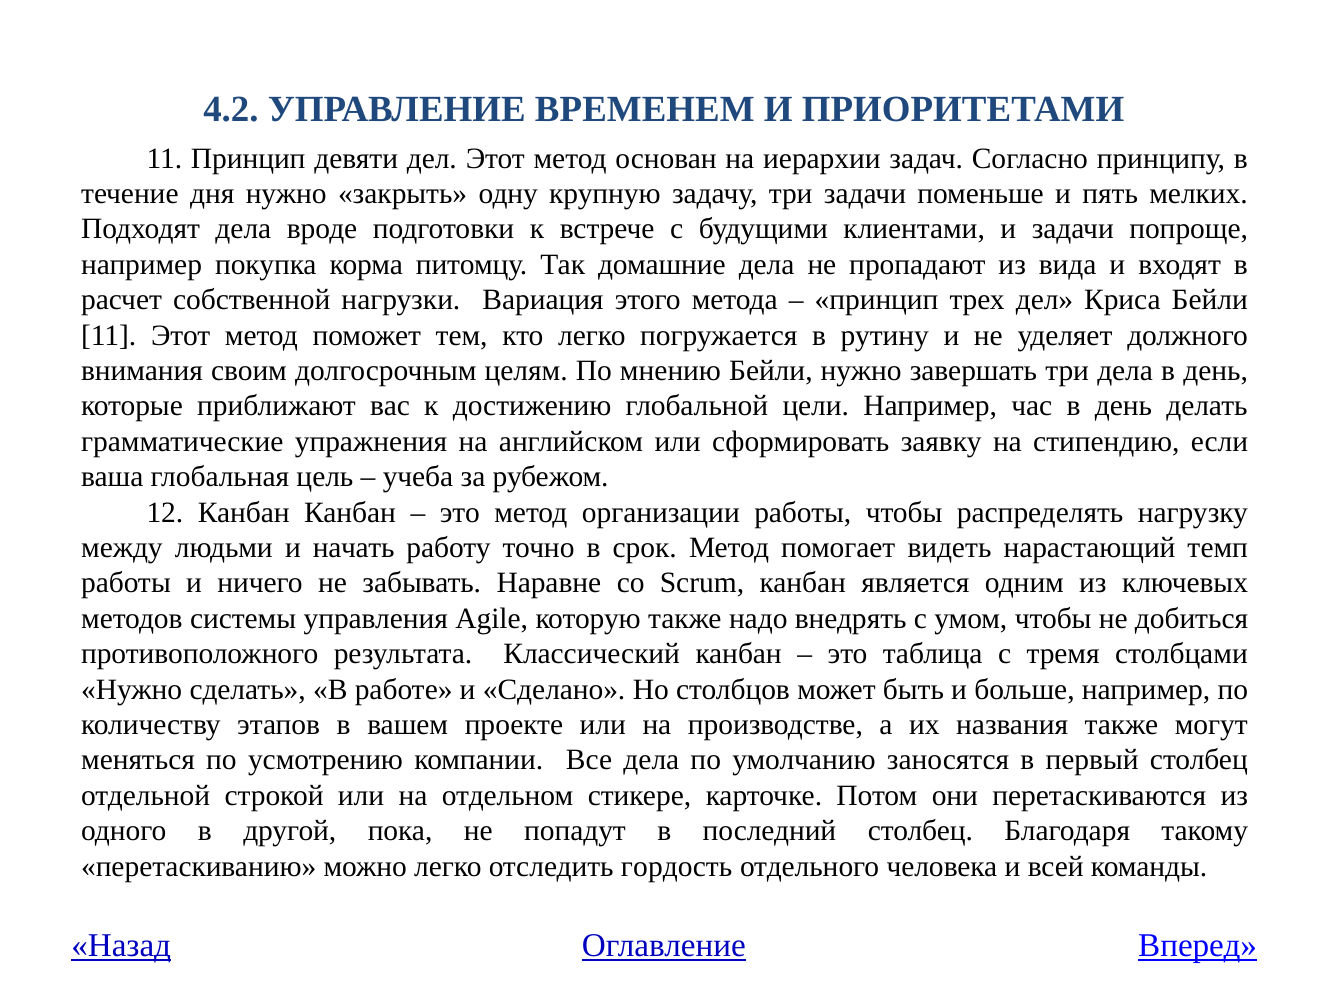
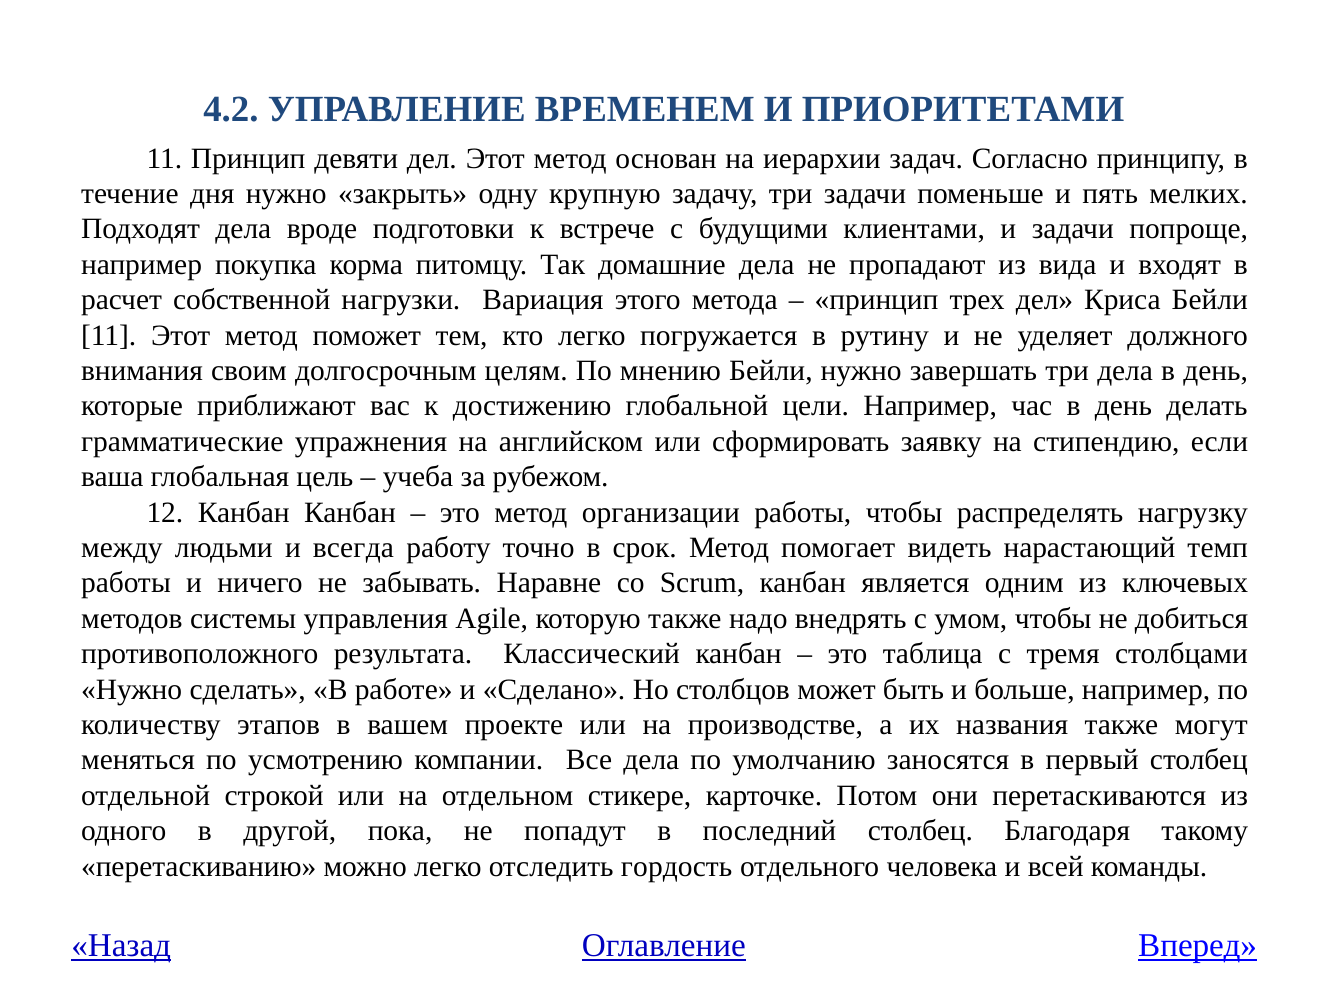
начать: начать -> всегда (353, 548)
